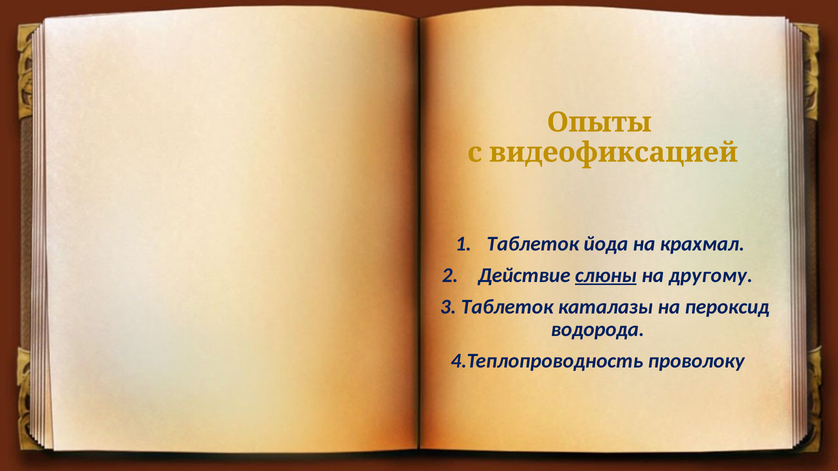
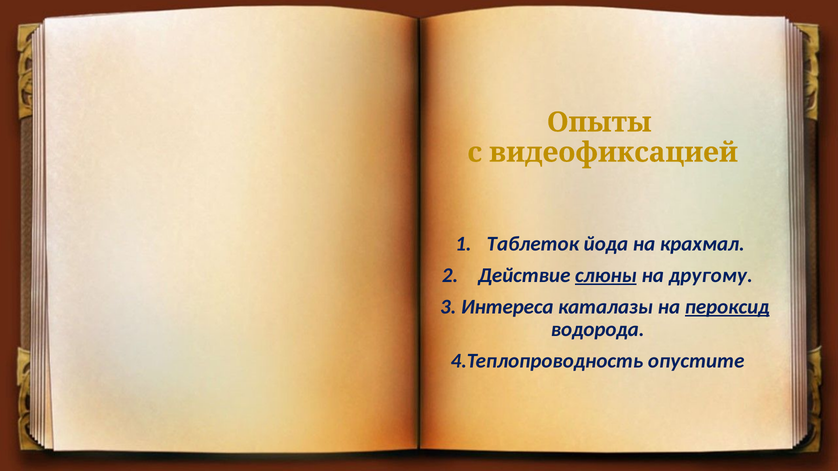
3 Таблеток: Таблеток -> Интереса (507, 307)
пероксид underline: none -> present (727, 307)
проволоку: проволоку -> опустите (696, 361)
